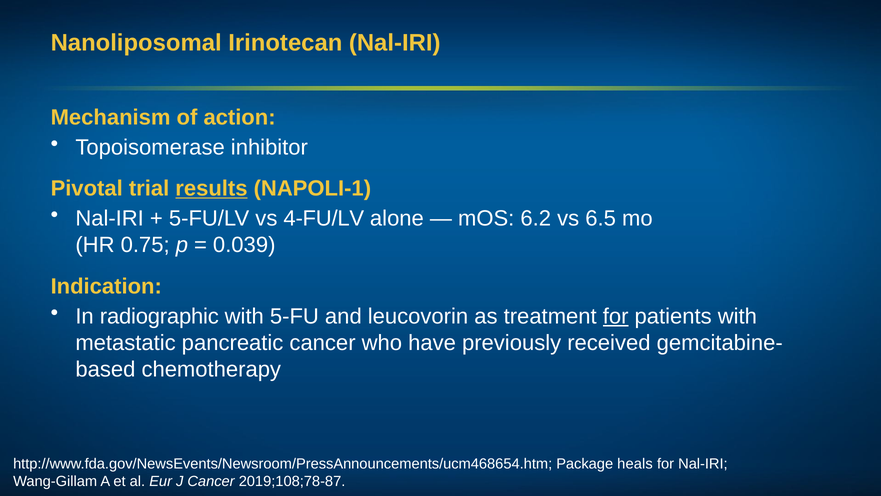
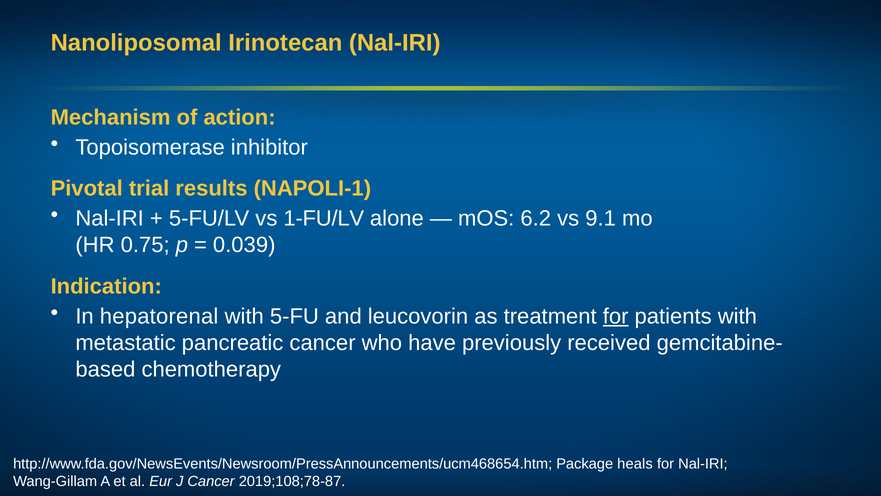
results underline: present -> none (211, 188)
4-FU/LV: 4-FU/LV -> 1-FU/LV (324, 218)
6.5: 6.5 -> 9.1 (601, 218)
radiographic: radiographic -> hepatorenal (159, 316)
